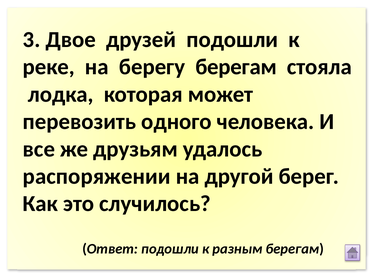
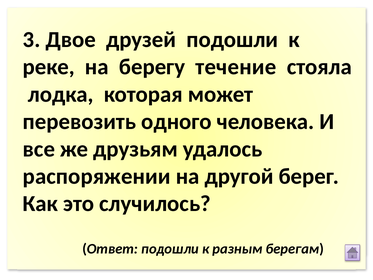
берегу берегам: берегам -> течение (236, 67)
